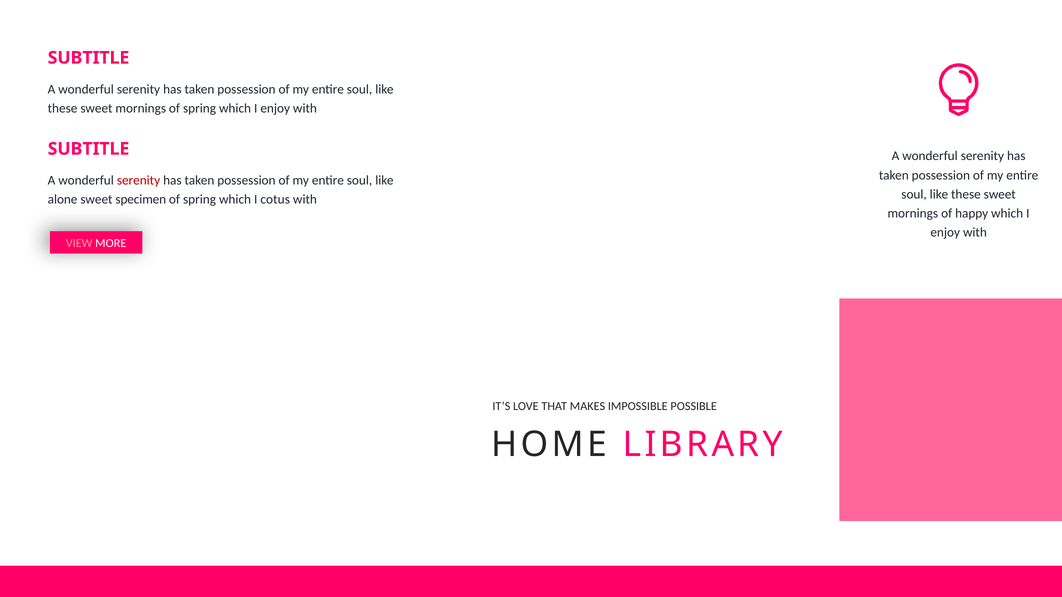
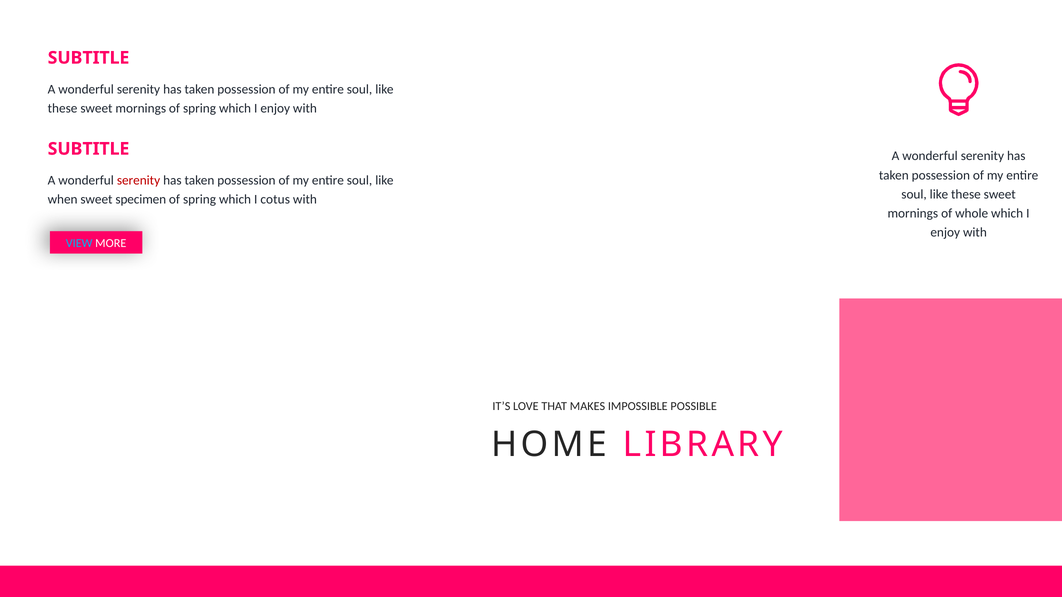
alone: alone -> when (63, 200)
happy: happy -> whole (972, 213)
VIEW colour: pink -> light blue (79, 243)
